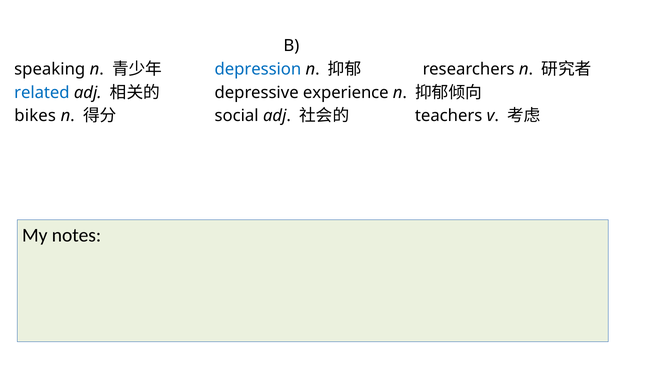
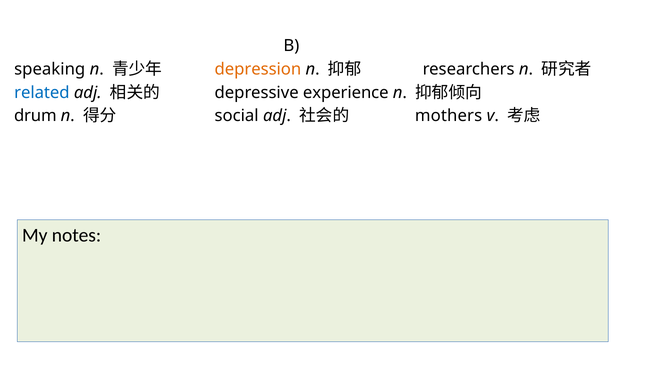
depression colour: blue -> orange (258, 69)
bikes: bikes -> drum (35, 116)
teachers: teachers -> mothers (449, 116)
